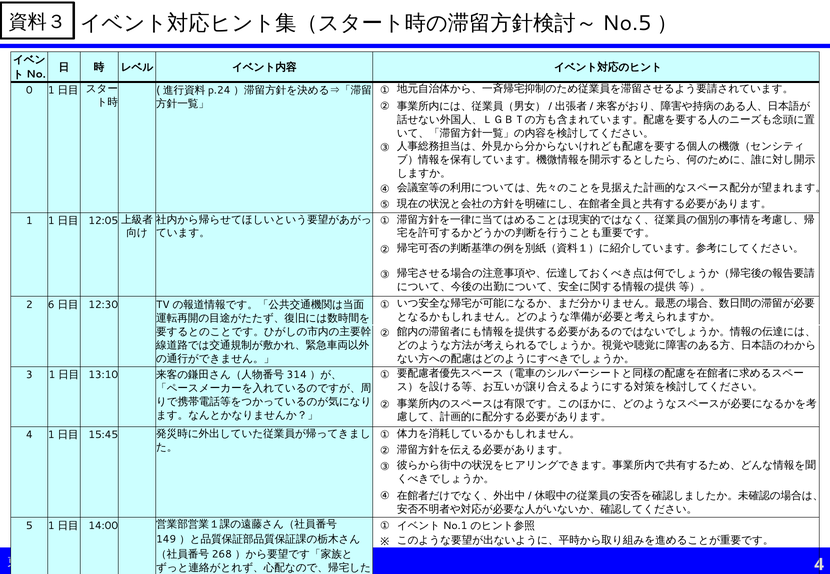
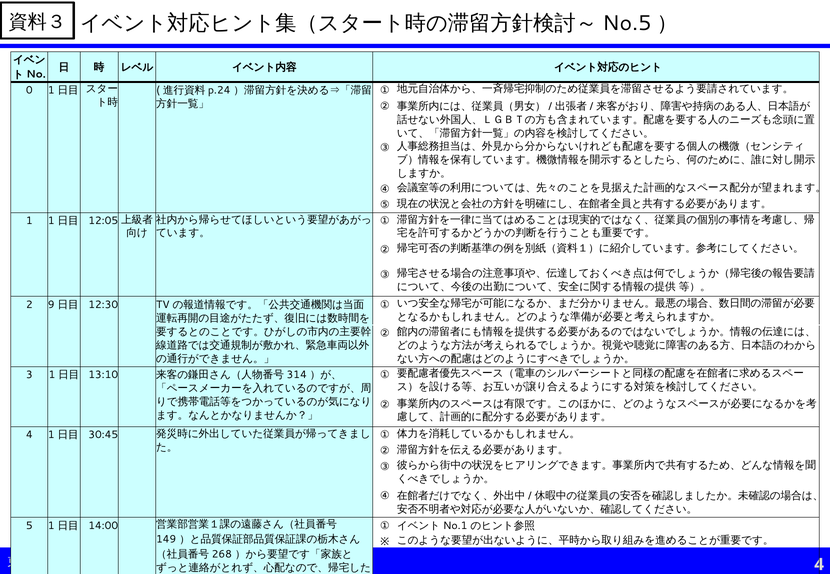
6: 6 -> 9 (51, 305)
15:45: 15:45 -> 30:45 (103, 435)
